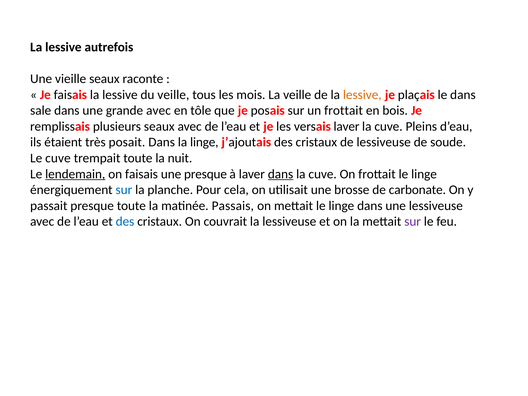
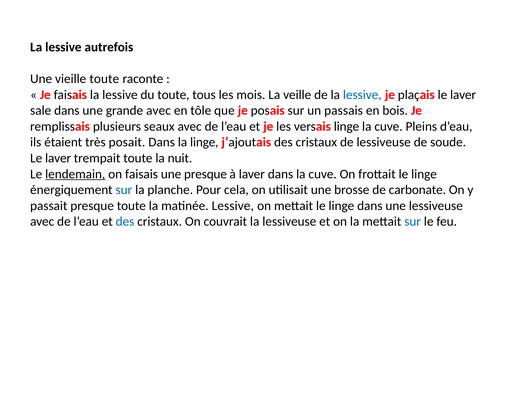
vieille seaux: seaux -> toute (104, 79)
du veille: veille -> toute (173, 95)
lessive colour: orange -> blue (362, 95)
plaçais le dans: dans -> laver (463, 95)
un frottait: frottait -> passais (344, 111)
versais laver: laver -> linge (346, 126)
cuve: cuve -> laver (58, 158)
dans underline: present -> none (281, 174)
matinée Passais: Passais -> Lessive (233, 206)
sur colour: purple -> blue (413, 221)
